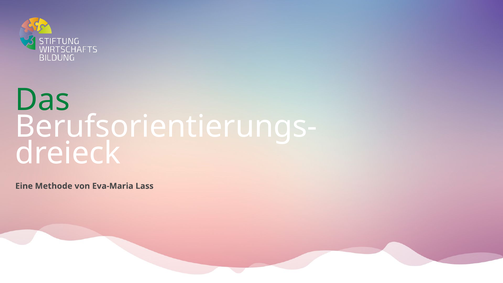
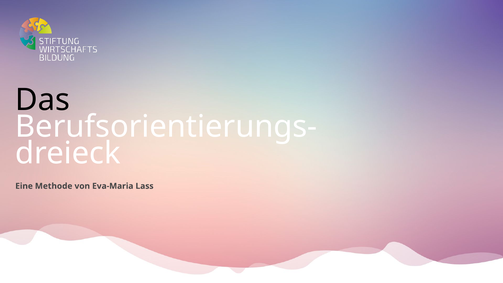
Das colour: green -> black (43, 100)
